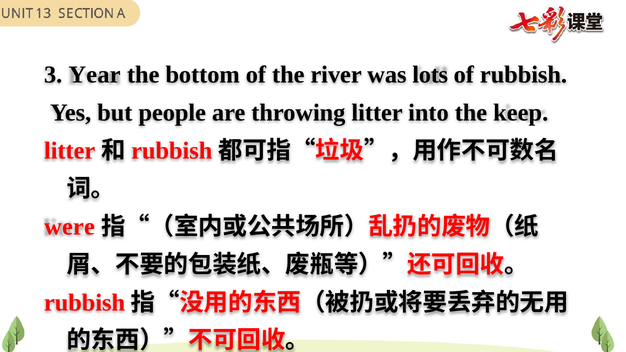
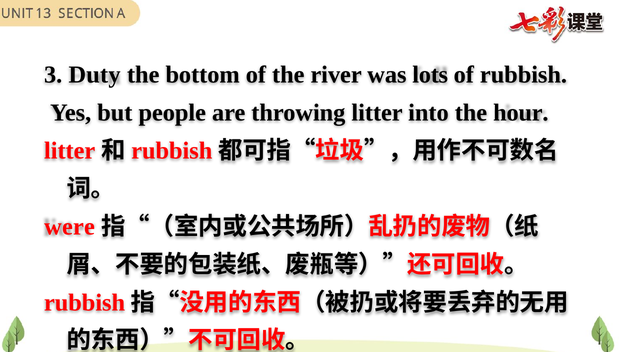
Year: Year -> Duty (95, 75)
keep: keep -> hour (521, 113)
